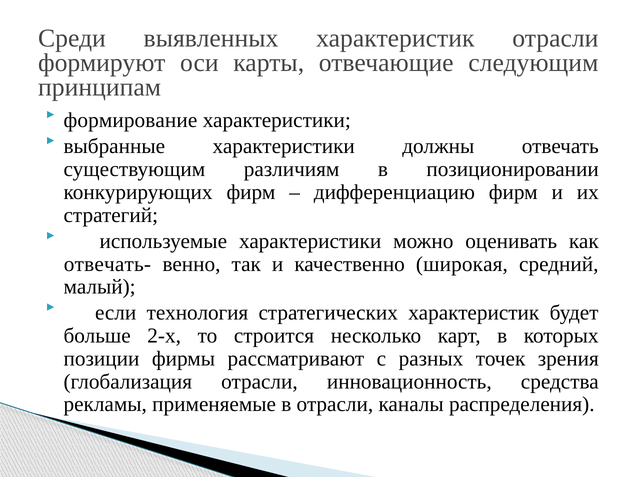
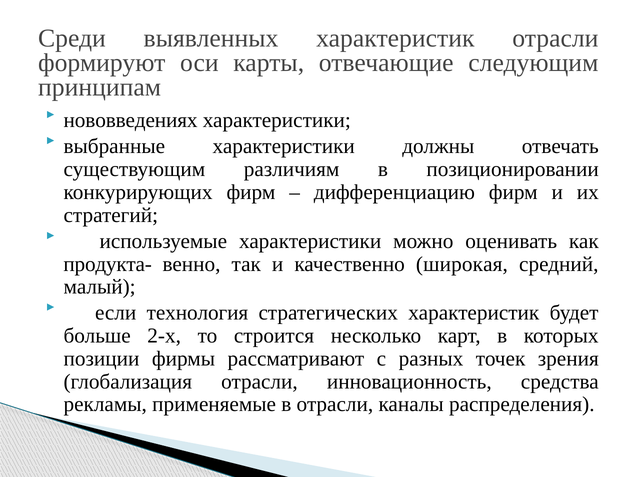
формирование: формирование -> нововведениях (131, 121)
отвечать-: отвечать- -> продукта- (108, 264)
